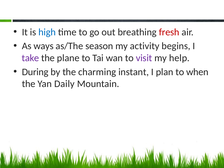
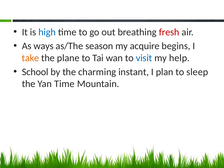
activity: activity -> acquire (145, 46)
take colour: purple -> orange (30, 58)
visit colour: purple -> blue (144, 58)
During: During -> School (35, 72)
when: when -> sleep (197, 72)
Yan Daily: Daily -> Time (64, 84)
